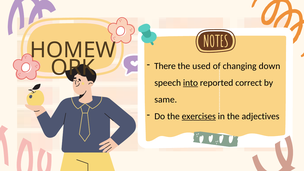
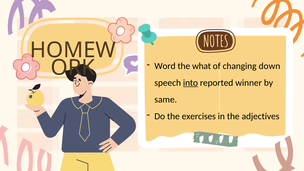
There: There -> Word (165, 66)
used: used -> what (202, 66)
correct: correct -> winner (249, 83)
exercises underline: present -> none (199, 116)
